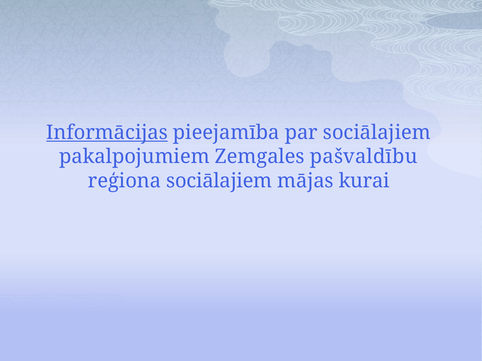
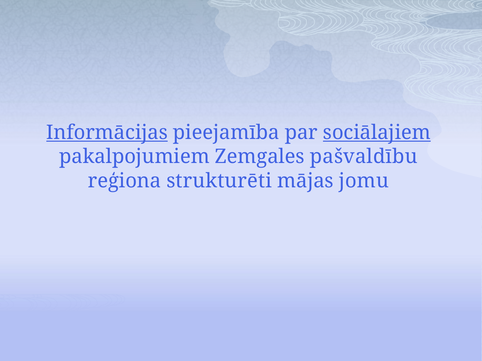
sociālajiem underline: none -> present (377, 133)
reģiona sociālajiem: sociālajiem -> strukturēti (219, 181)
kurai: kurai -> jomu (364, 181)
